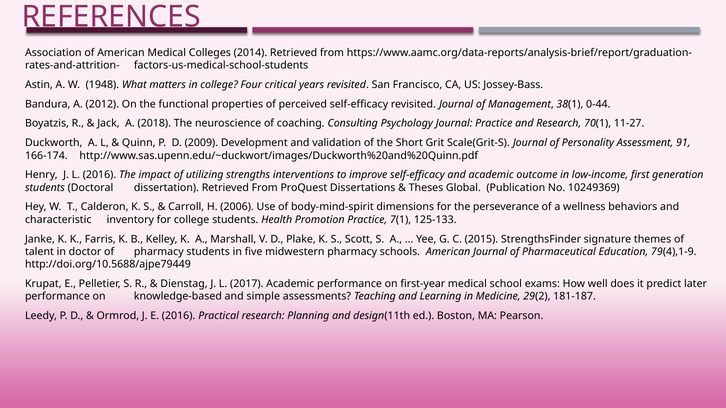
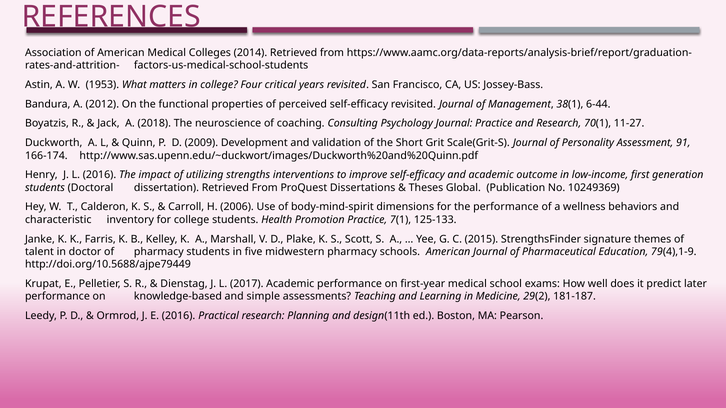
1948: 1948 -> 1953 (102, 85)
0-44: 0-44 -> 6-44 (598, 104)
the perseverance: perseverance -> performance (506, 207)
